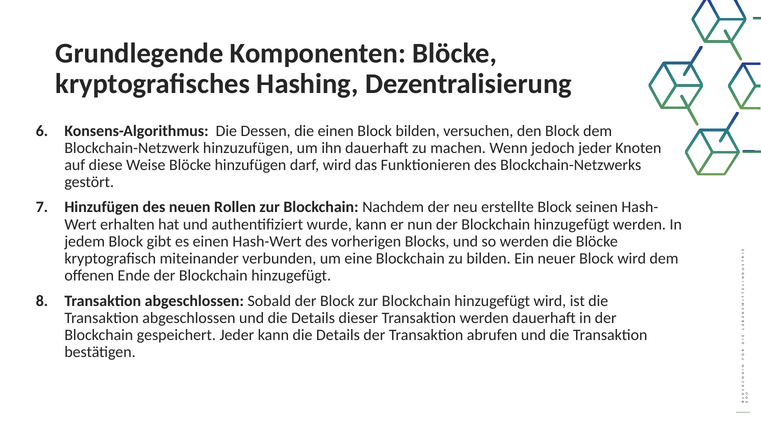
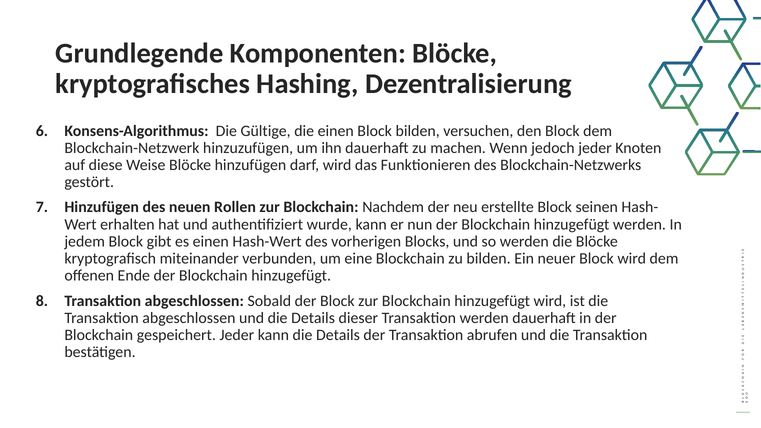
Dessen: Dessen -> Gültige (266, 131)
